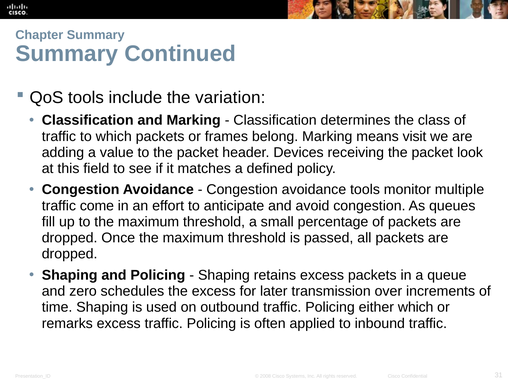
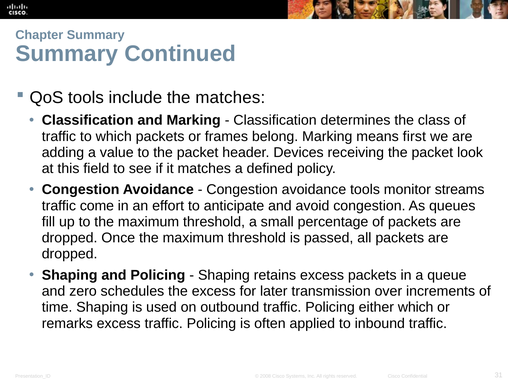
the variation: variation -> matches (230, 98)
visit: visit -> first (414, 136)
multiple: multiple -> streams (460, 190)
